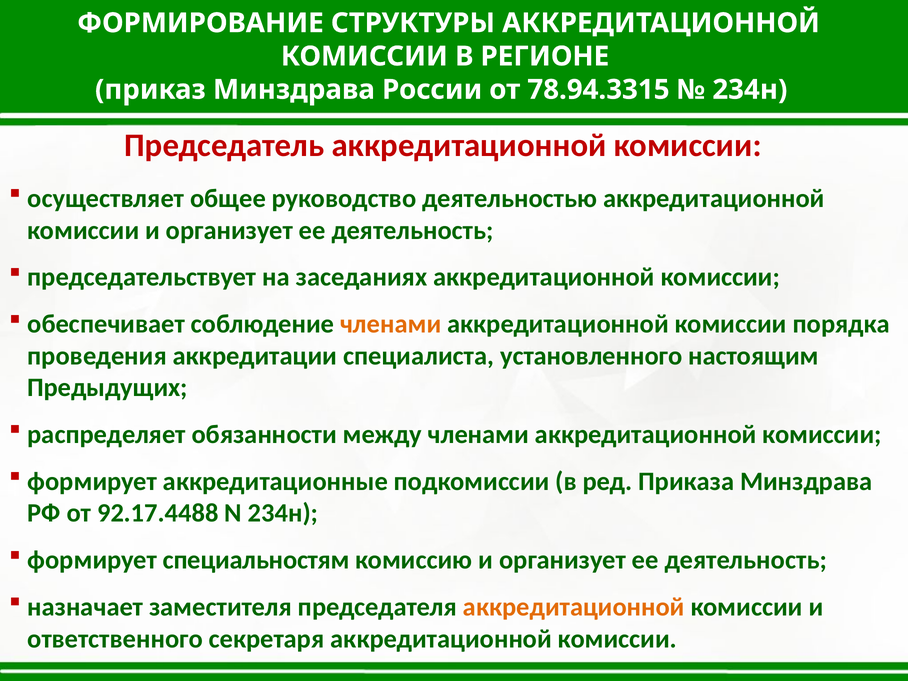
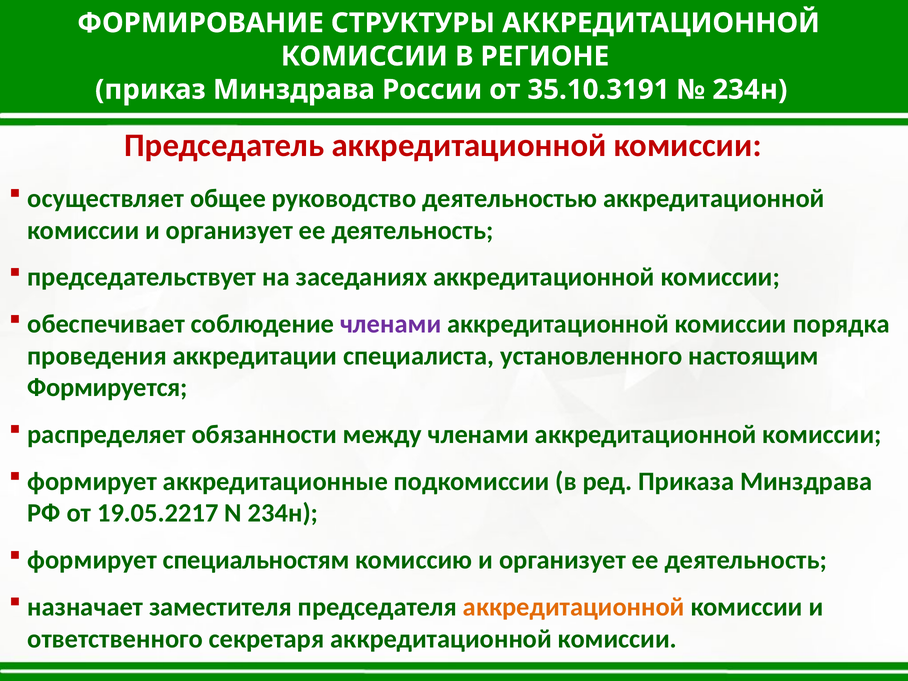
78.94.3315: 78.94.3315 -> 35.10.3191 (598, 90)
членами colour: orange -> purple (391, 324)
Предыдущих: Предыдущих -> Формируется (107, 388)
92.17.4488: 92.17.4488 -> 19.05.2217 (158, 513)
